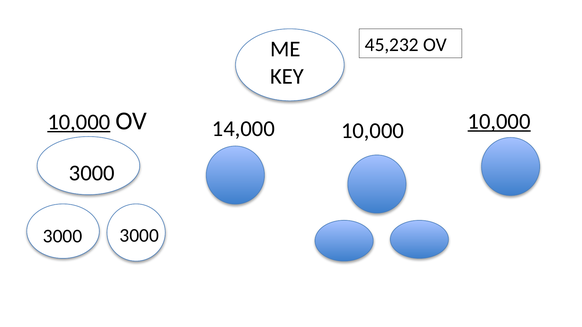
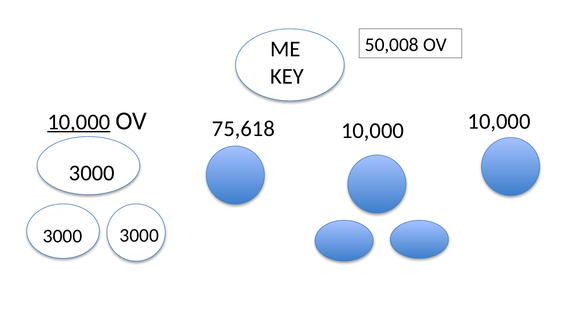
45,232: 45,232 -> 50,008 (392, 45)
14,000: 14,000 -> 75,618 (243, 129)
10,000 underline: present -> none (499, 121)
